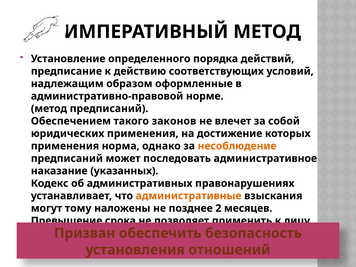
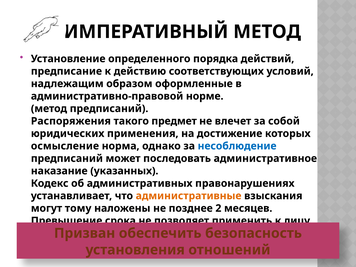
Обеспечением: Обеспечением -> Распоряжения (71, 121)
законов: законов -> предмет (174, 121)
применения: применения -> осмысление (65, 146)
несоблюдение colour: orange -> blue (237, 146)
